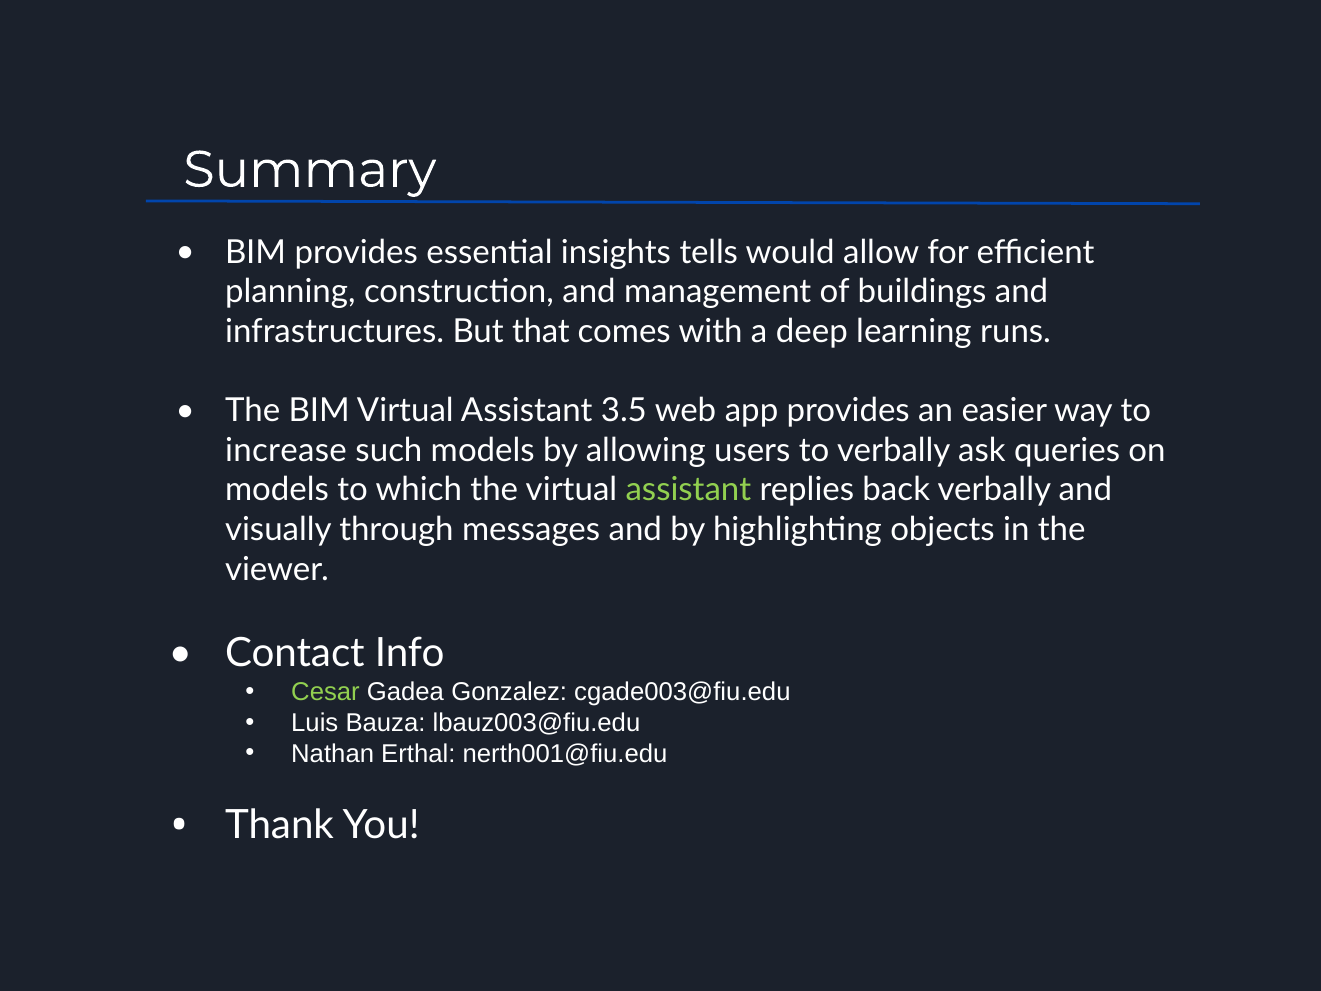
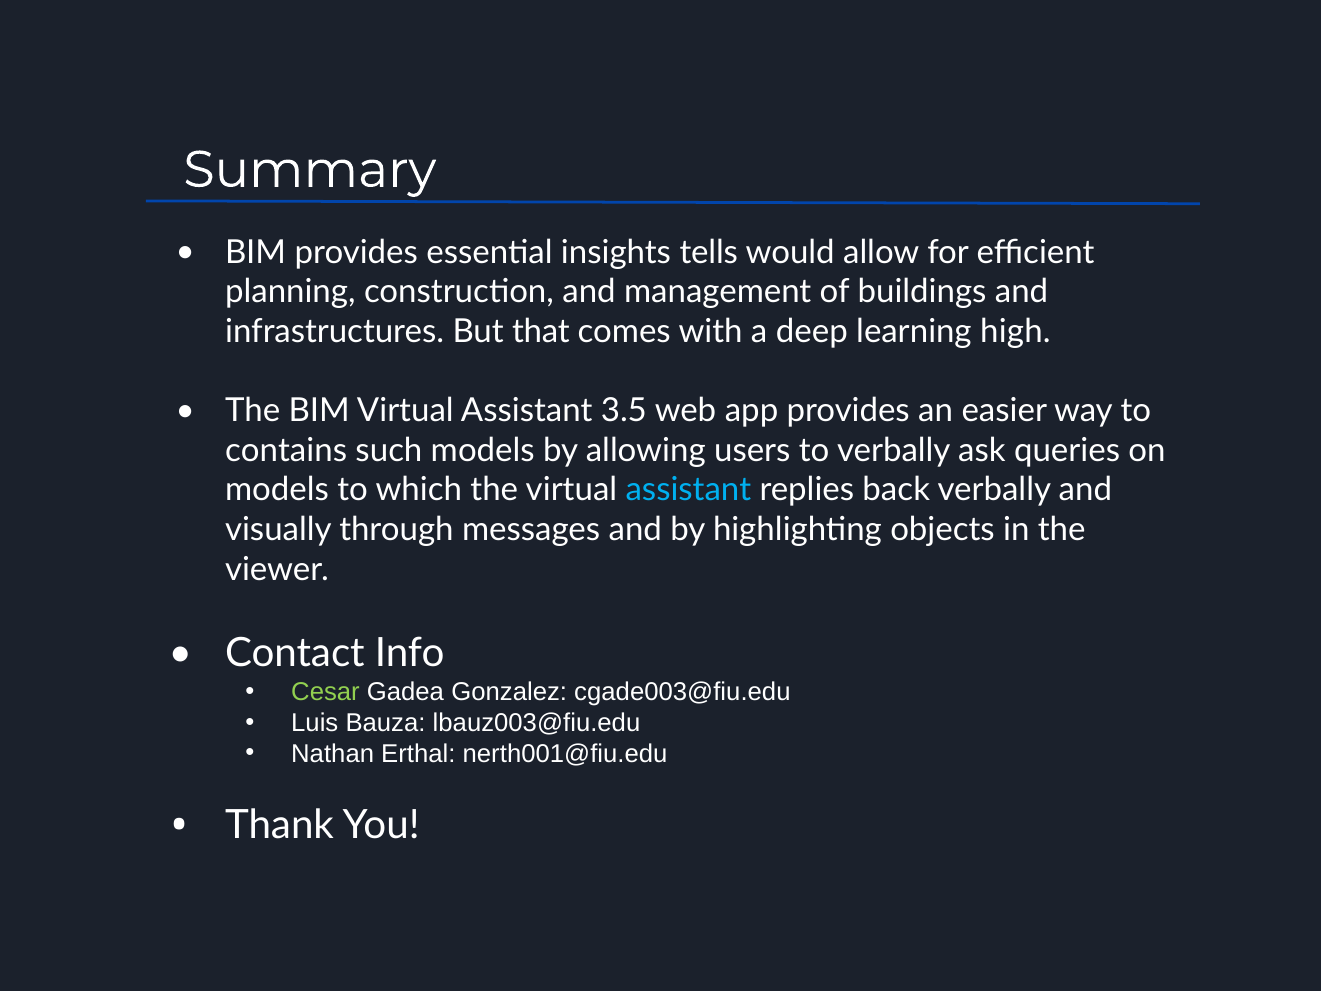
runs: runs -> high (1015, 331)
increase: increase -> contains (286, 450)
assistant colour: light green -> light blue (688, 490)
